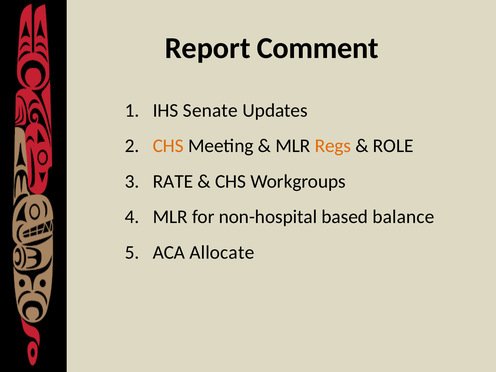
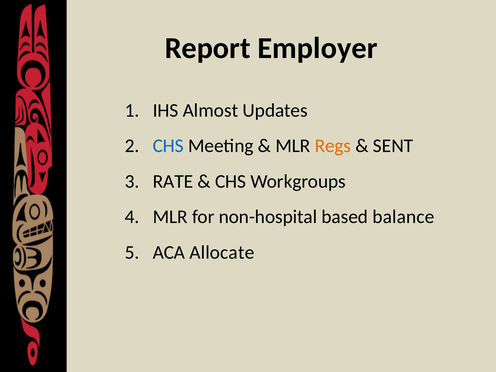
Comment: Comment -> Employer (317, 48)
Senate: Senate -> Almost (210, 110)
CHS colour: orange -> blue (168, 146)
ROLE: ROLE -> SENT (393, 146)
